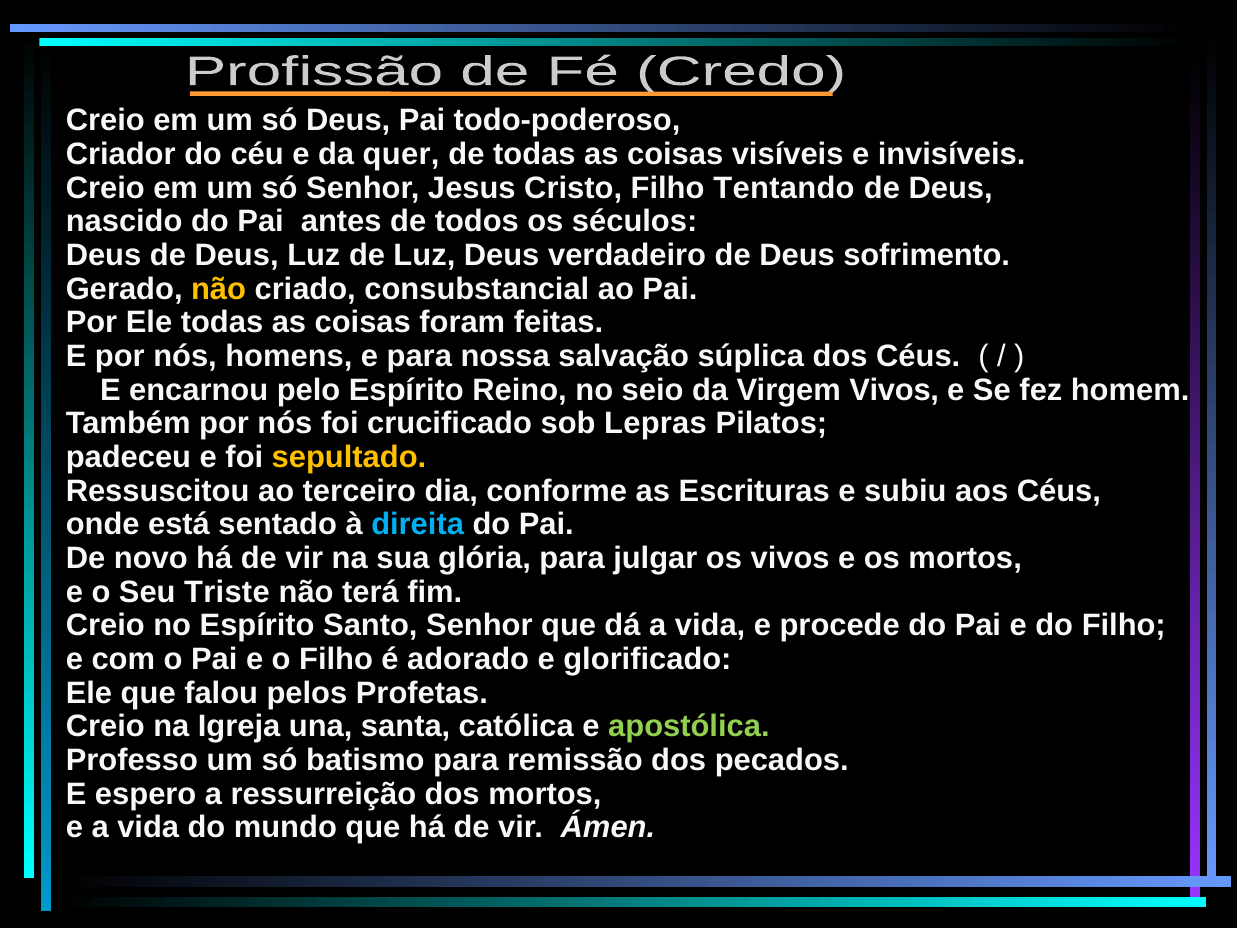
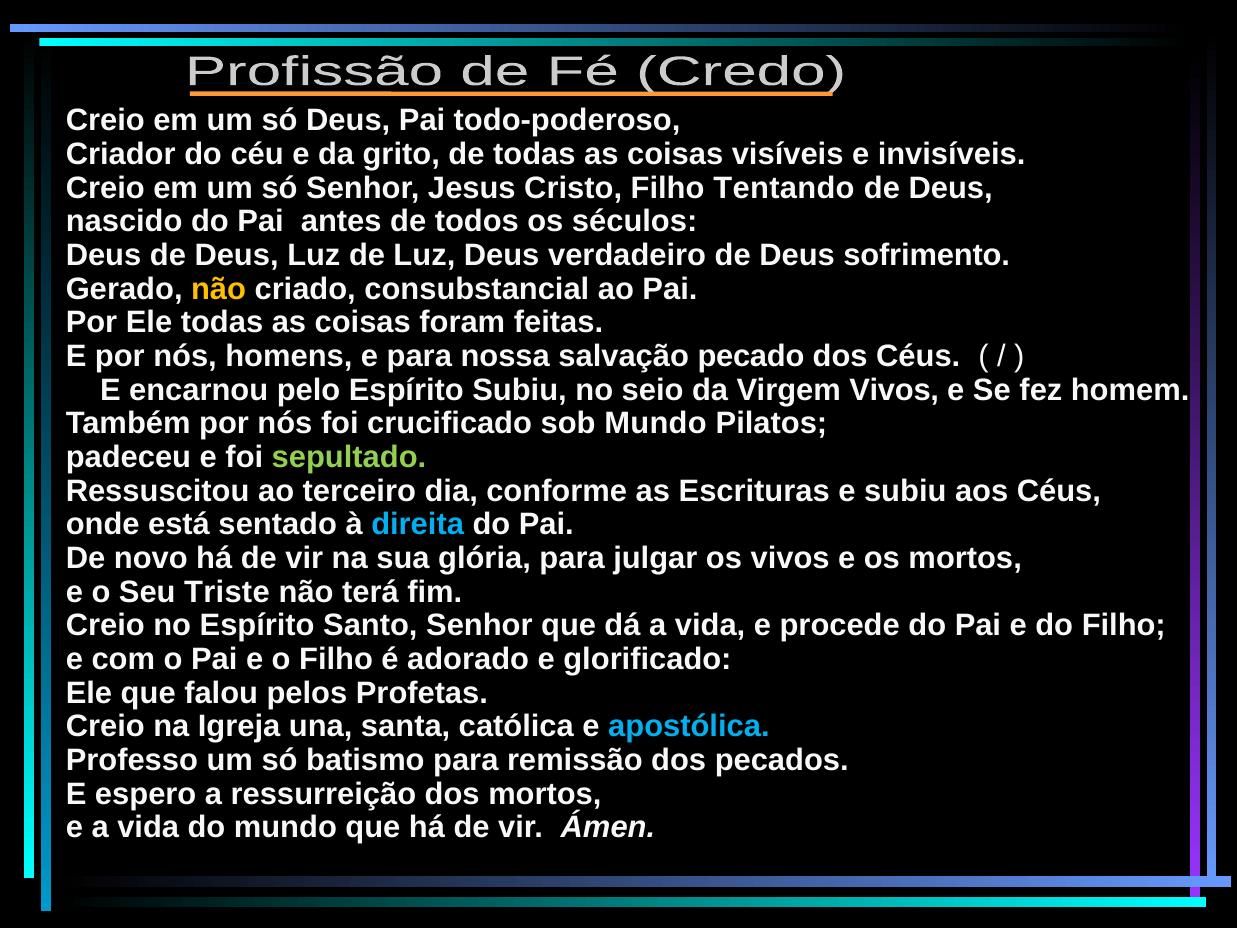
quer: quer -> grito (401, 154)
súplica: súplica -> pecado (751, 356)
Espírito Reino: Reino -> Subiu (520, 390)
sob Lepras: Lepras -> Mundo (656, 424)
sepultado colour: yellow -> light green (349, 457)
apostólica colour: light green -> light blue (689, 726)
